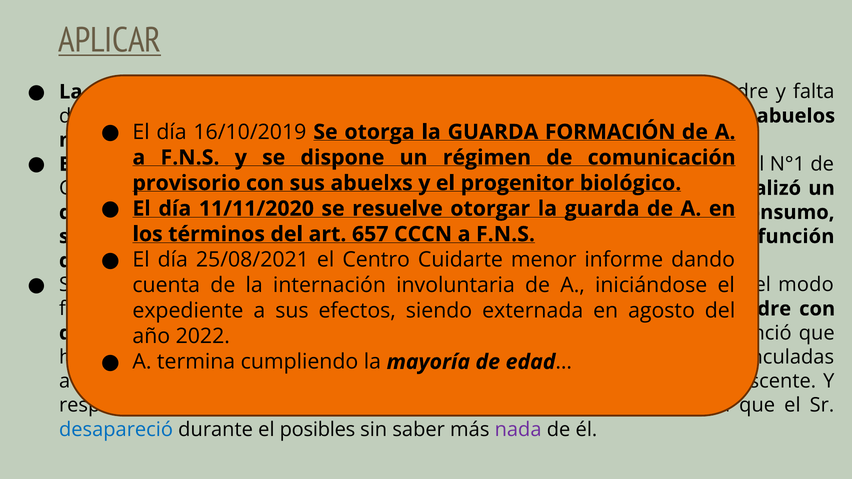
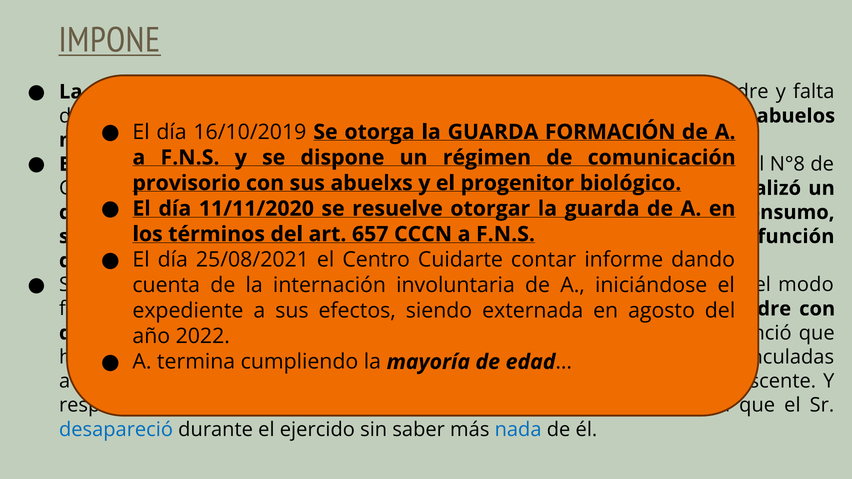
APLICAR: APLICAR -> IMPONE (109, 40)
N°1: N°1 -> N°8 (787, 164)
menor: menor -> contar (544, 260)
posibles: posibles -> ejercido (317, 430)
nada colour: purple -> blue (518, 430)
